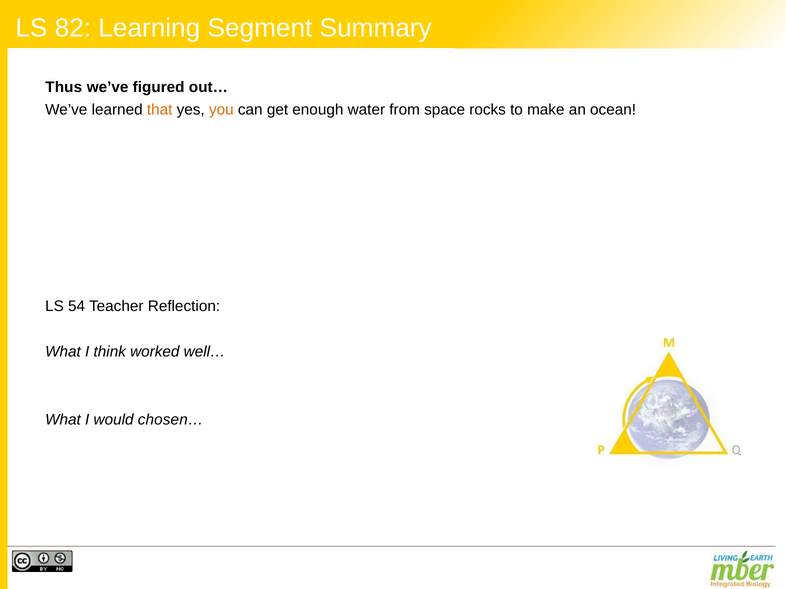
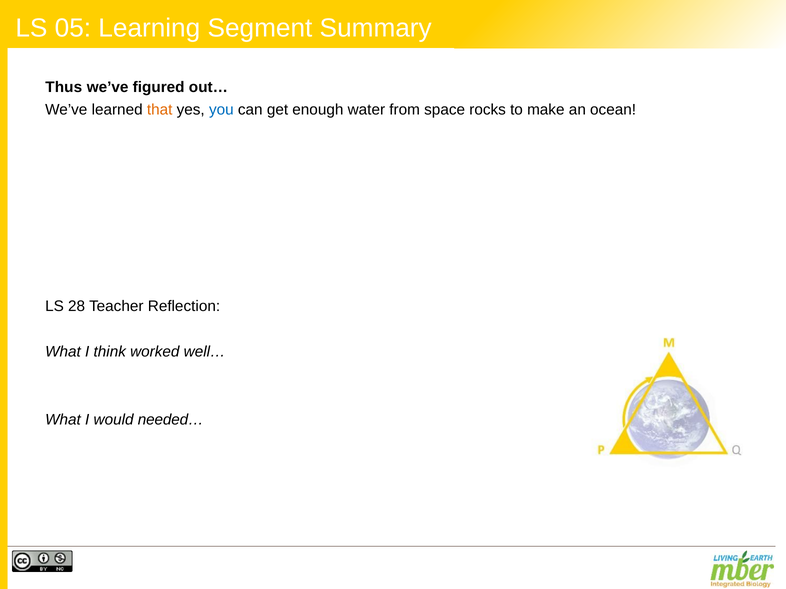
82: 82 -> 05 (73, 28)
you colour: orange -> blue (221, 110)
54: 54 -> 28 (77, 306)
chosen…: chosen… -> needed… (171, 420)
